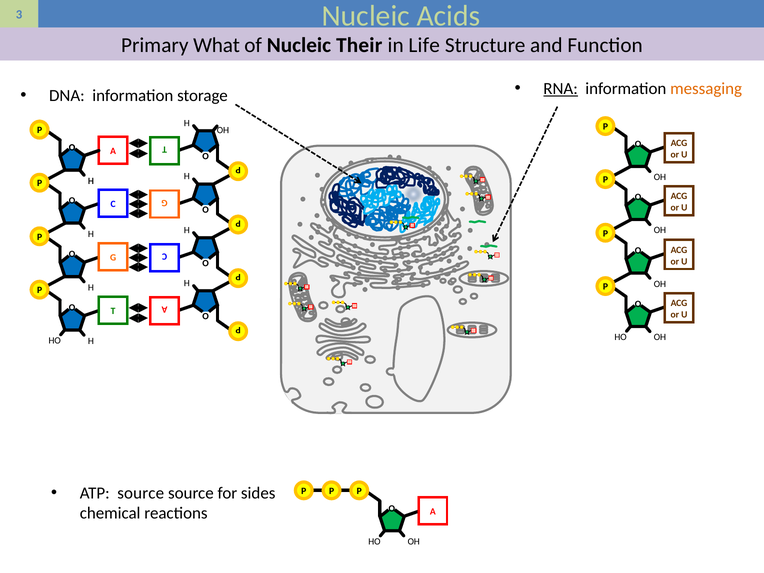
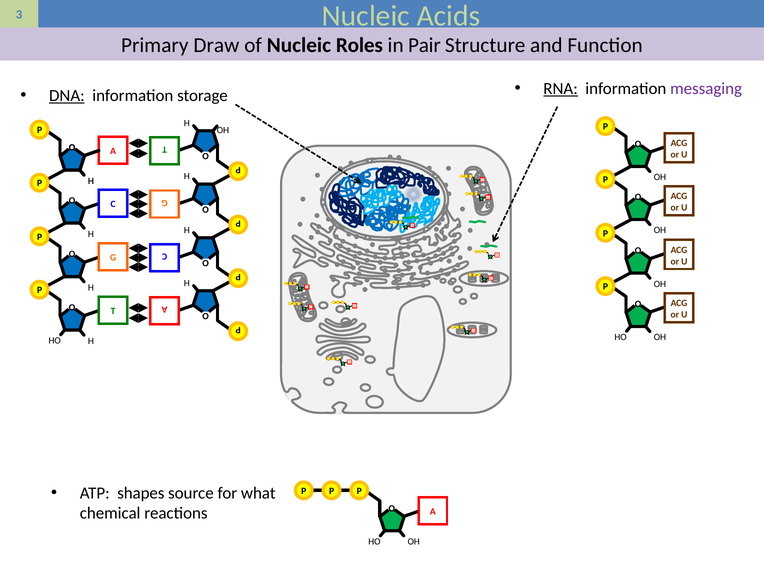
What: What -> Draw (216, 45)
Their: Their -> Roles (359, 45)
Life: Life -> Pair (424, 45)
messaging colour: orange -> purple (706, 88)
DNA underline: none -> present (67, 96)
ATP source: source -> shapes (141, 493)
sides: sides -> what (258, 493)
